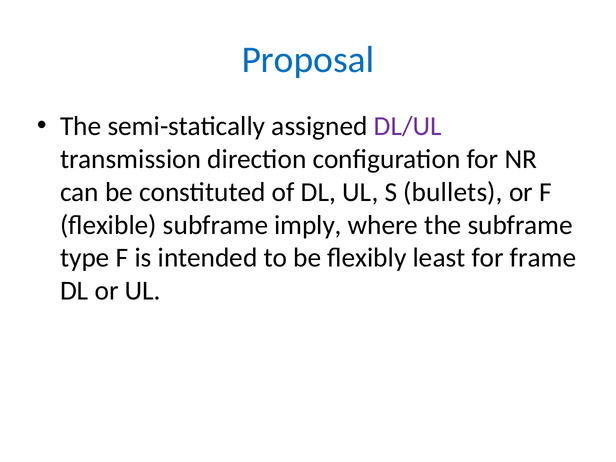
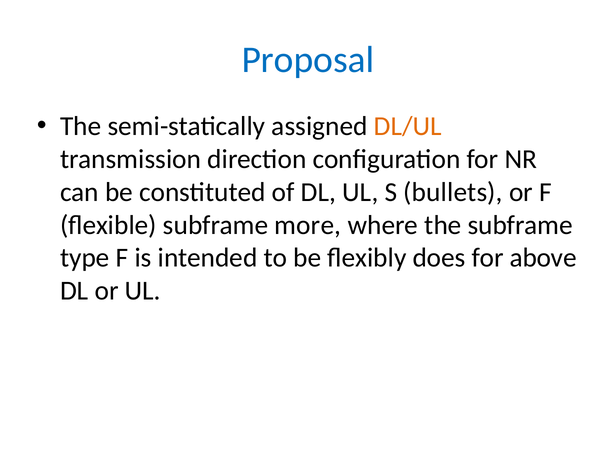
DL/UL colour: purple -> orange (408, 126)
imply: imply -> more (308, 225)
least: least -> does (439, 258)
frame: frame -> above (543, 258)
